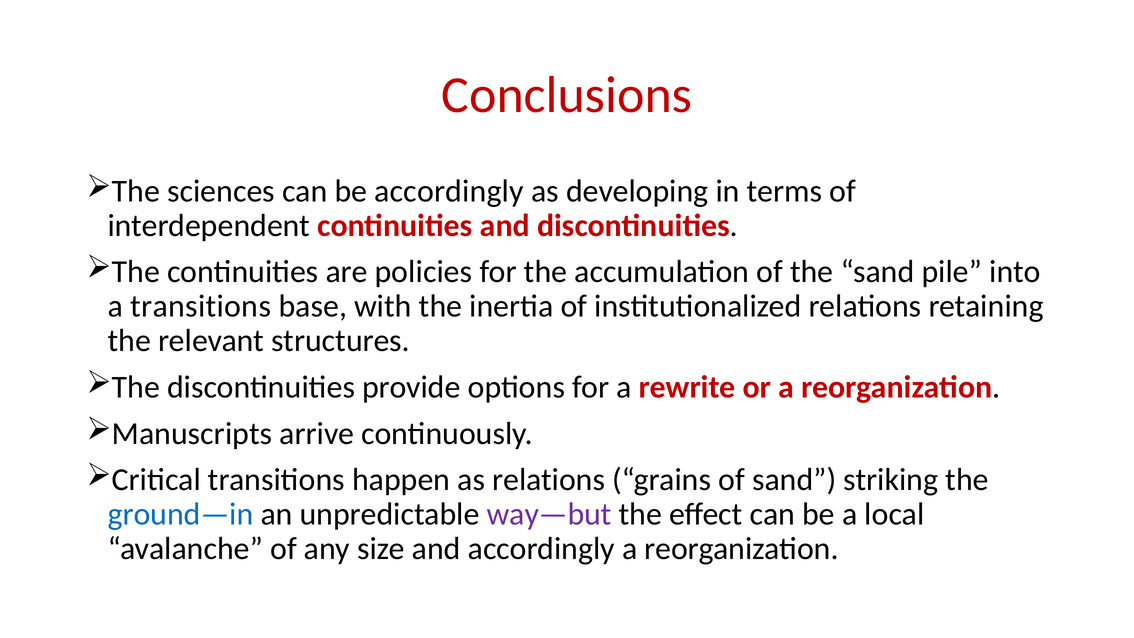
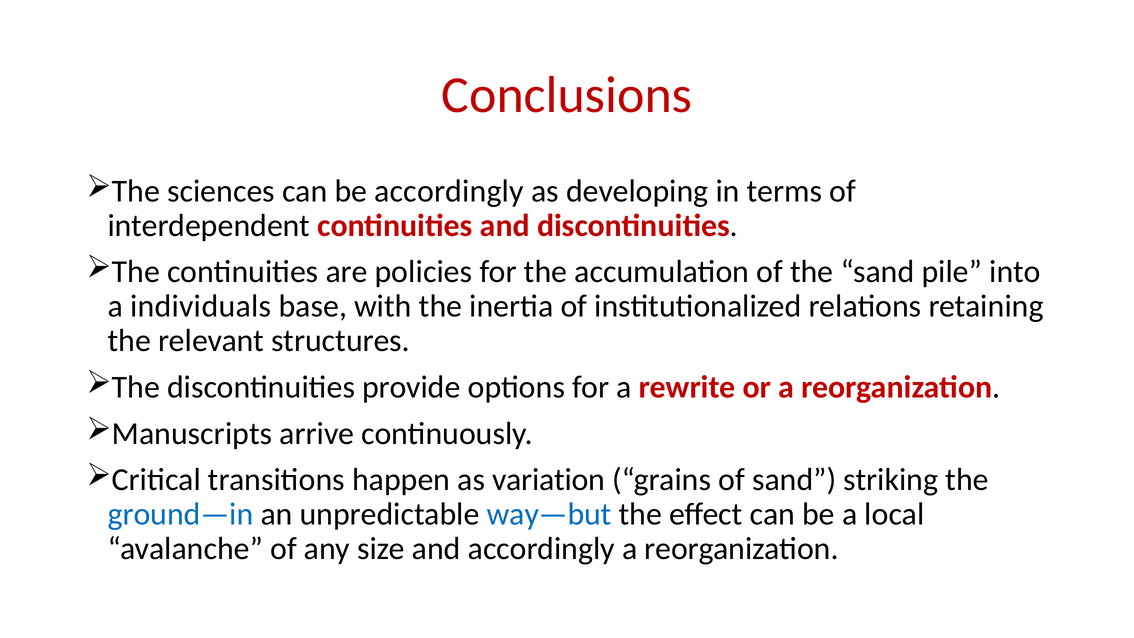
a transitions: transitions -> individuals (201, 306)
as relations: relations -> variation (549, 480)
way—but colour: purple -> blue (549, 514)
